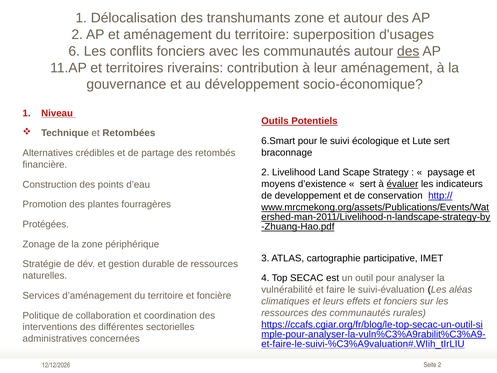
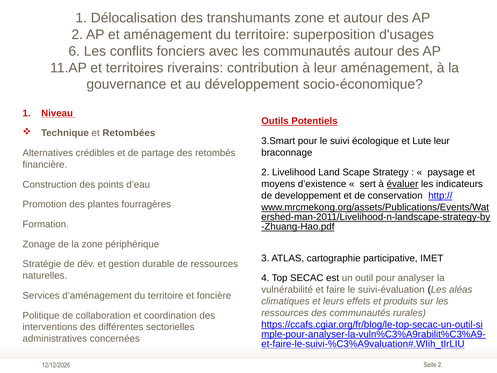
des underline: present -> none (408, 51)
6.Smart: 6.Smart -> 3.Smart (278, 141)
Lute sert: sert -> leur (442, 141)
Protégées: Protégées -> Formation (46, 224)
et fonciers: fonciers -> produits (401, 301)
